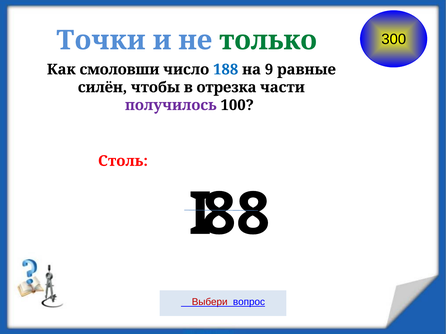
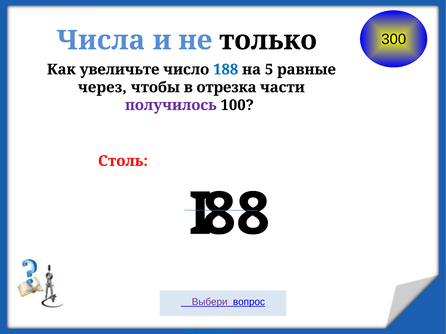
Точки: Точки -> Числа (101, 40)
только colour: green -> black (268, 40)
смоловши: смоловши -> увеличьте (120, 70)
9: 9 -> 5 (269, 70)
силён: силён -> через (102, 87)
Выбери colour: red -> purple (210, 302)
